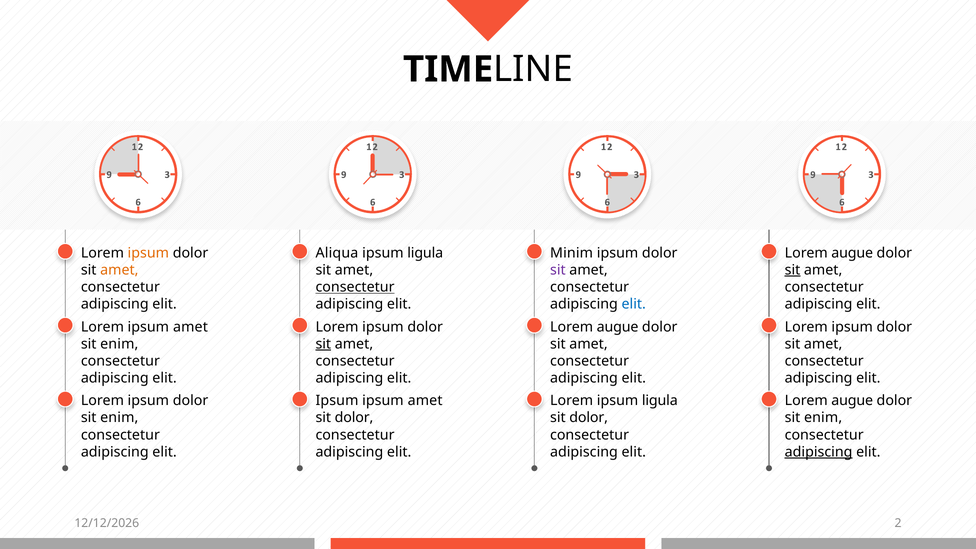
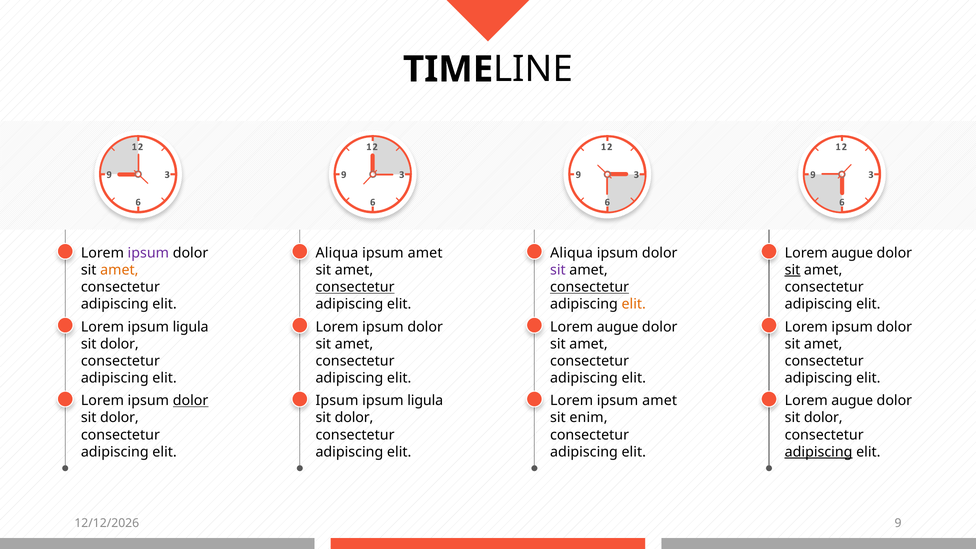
ipsum colour: orange -> purple (148, 253)
ligula: ligula -> amet (425, 253)
Minim: Minim -> Aliqua (572, 253)
consectetur underline: none -> present (590, 287)
elit colour: blue -> orange (634, 304)
Lorem ipsum amet: amet -> ligula (191, 327)
enim: enim -> dolor (119, 344)
sit underline: present -> none (323, 344)
dolor underline: none -> present (191, 401)
amet: amet -> ligula (425, 401)
Lorem ipsum ligula: ligula -> amet (660, 401)
enim: enim -> dolor (119, 418)
dolor: dolor -> enim (588, 418)
enim: enim -> dolor (823, 418)
2: 2 -> 9 (898, 523)
